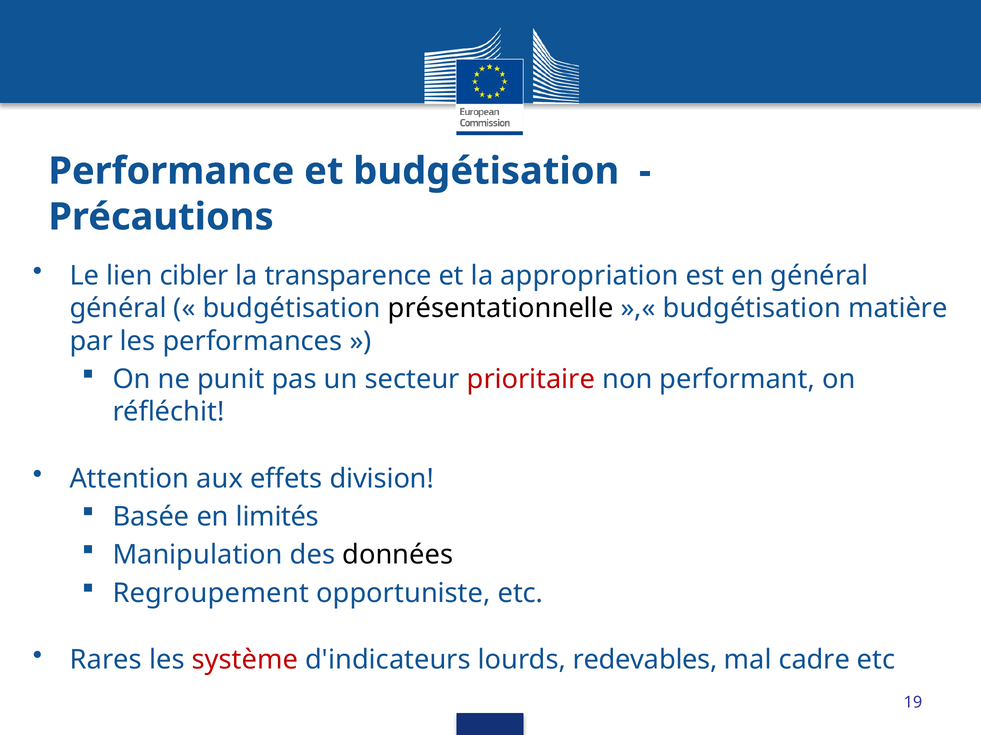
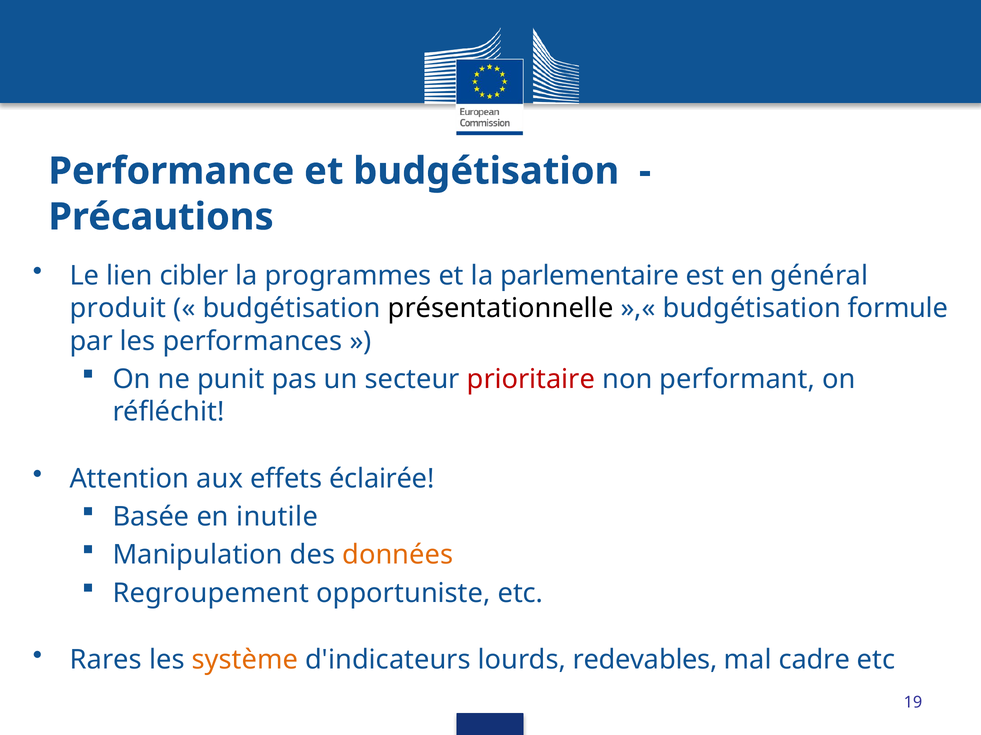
transparence: transparence -> programmes (348, 276)
appropriation: appropriation -> parlementaire (590, 276)
général: général -> produit (118, 309)
matière: matière -> formule (898, 309)
division: division -> éclairée (382, 479)
limités: limités -> inutile (277, 517)
données colour: black -> orange (398, 555)
système colour: red -> orange (245, 660)
